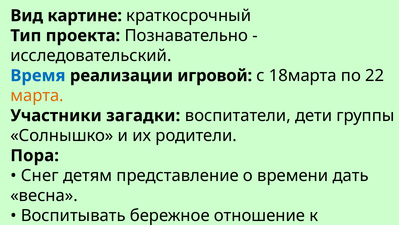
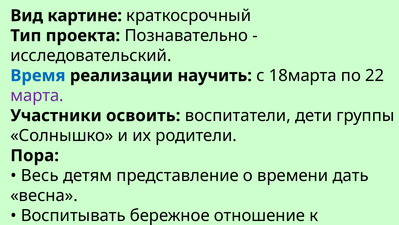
игровой: игровой -> научить (215, 75)
марта colour: orange -> purple (37, 95)
загадки: загадки -> освоить (143, 115)
Снег: Снег -> Весь (40, 175)
